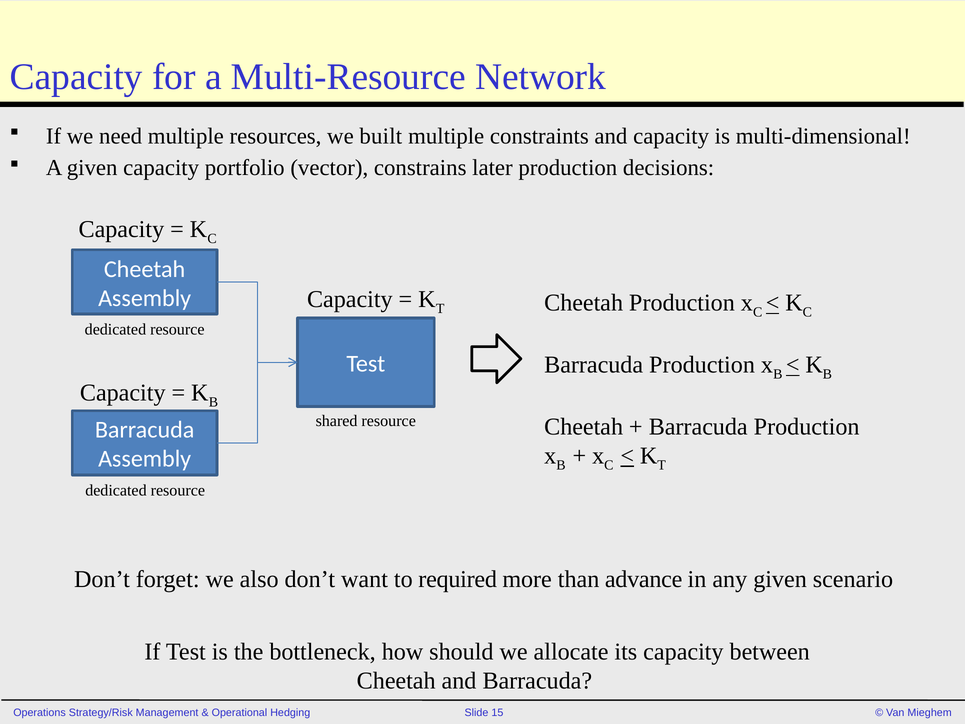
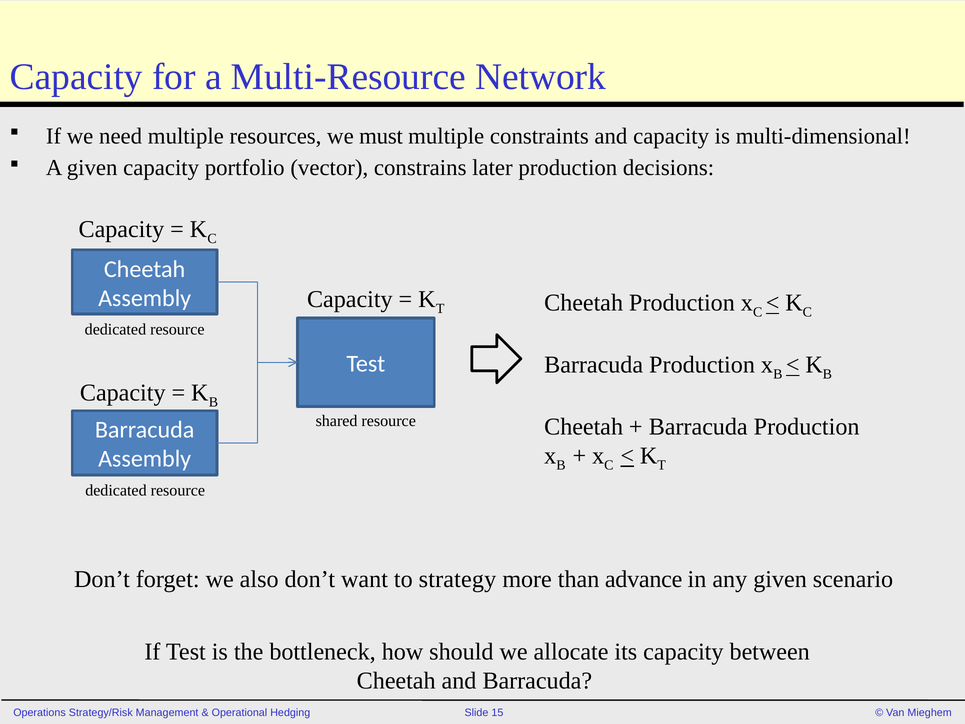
built: built -> must (381, 136)
required: required -> strategy (457, 579)
